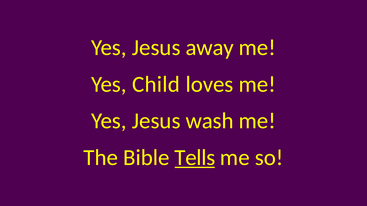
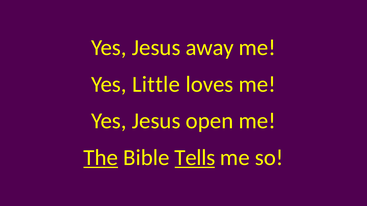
Child: Child -> Little (156, 84)
wash: wash -> open (210, 121)
The underline: none -> present (101, 158)
